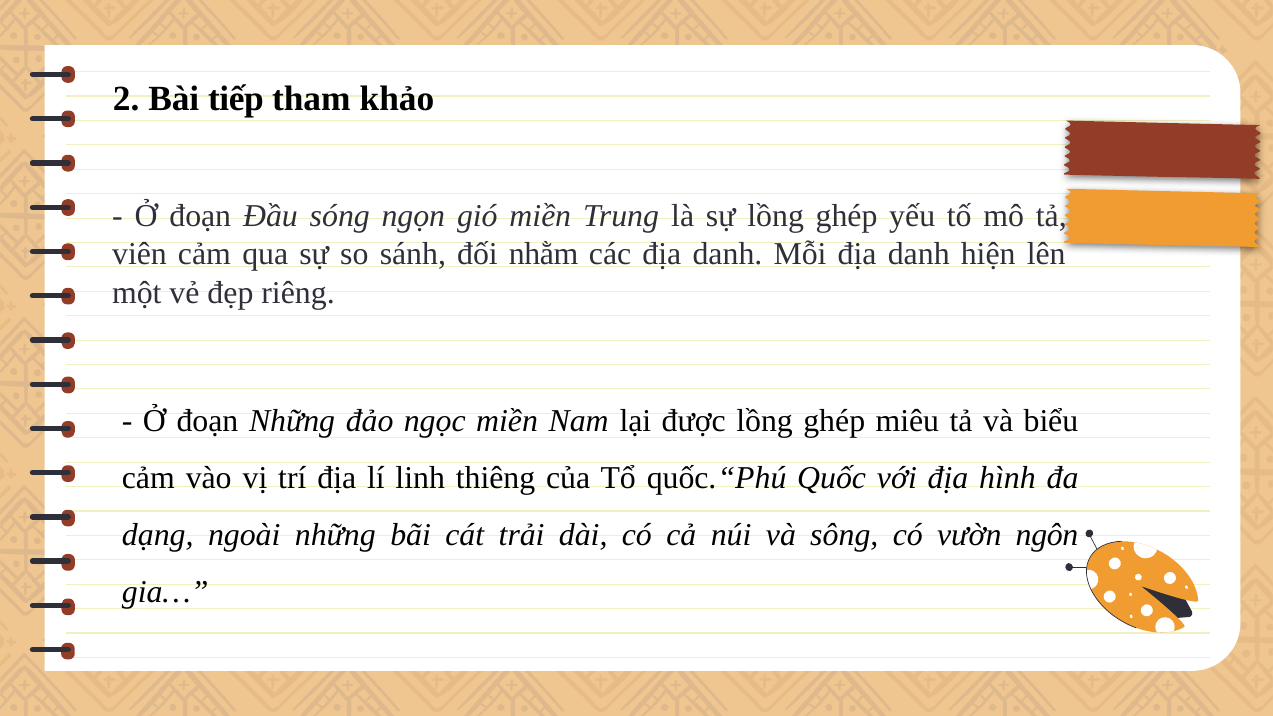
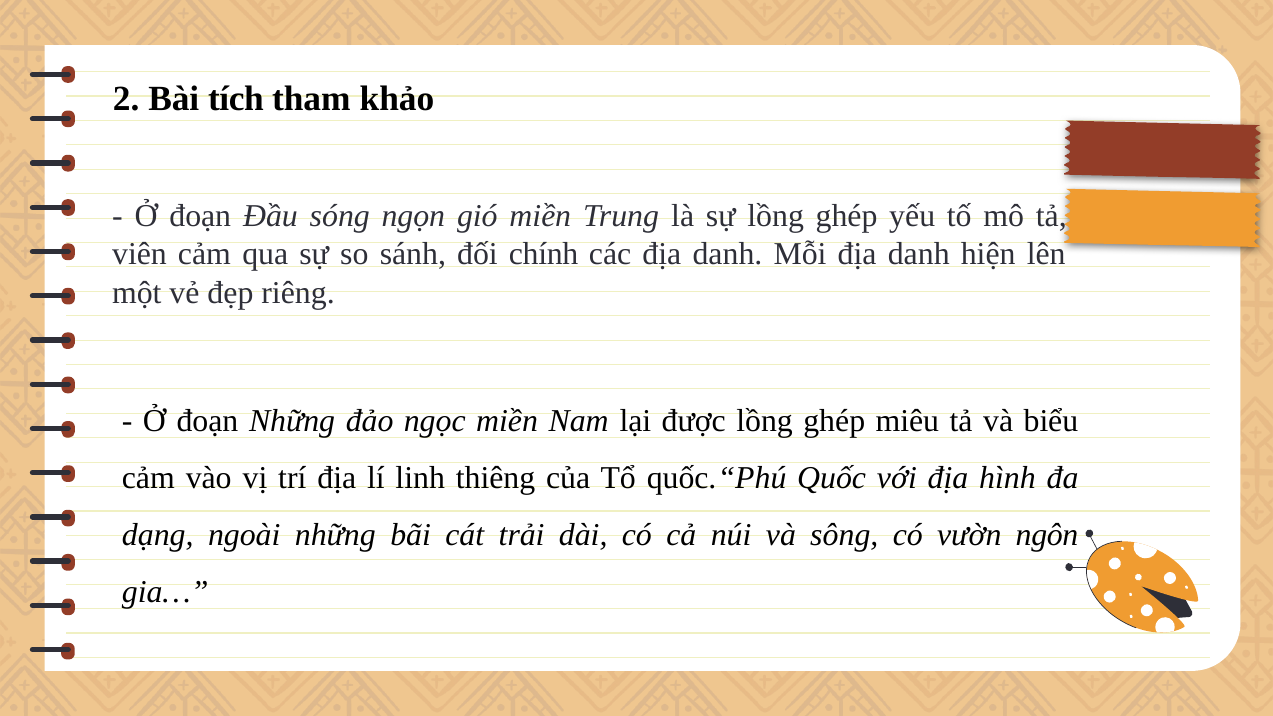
tiếp: tiếp -> tích (236, 98)
nhằm: nhằm -> chính (544, 254)
